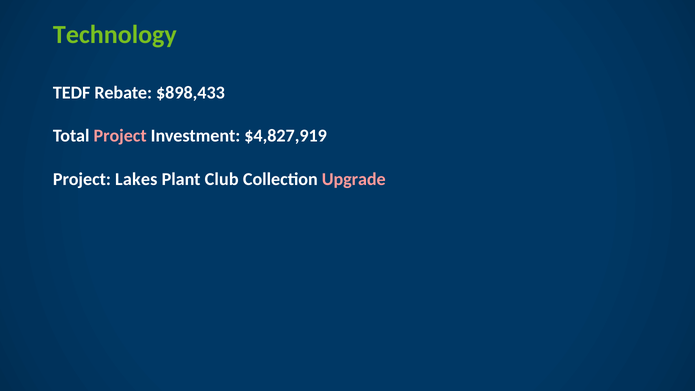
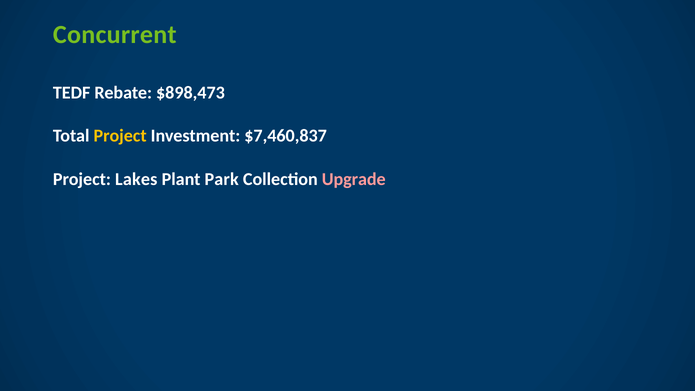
Technology: Technology -> Concurrent (115, 35)
$898,433: $898,433 -> $898,473 (190, 93)
Project colour: pink -> yellow (120, 136)
$4,827,919: $4,827,919 -> $7,460,837 (286, 136)
Club: Club -> Park (222, 179)
